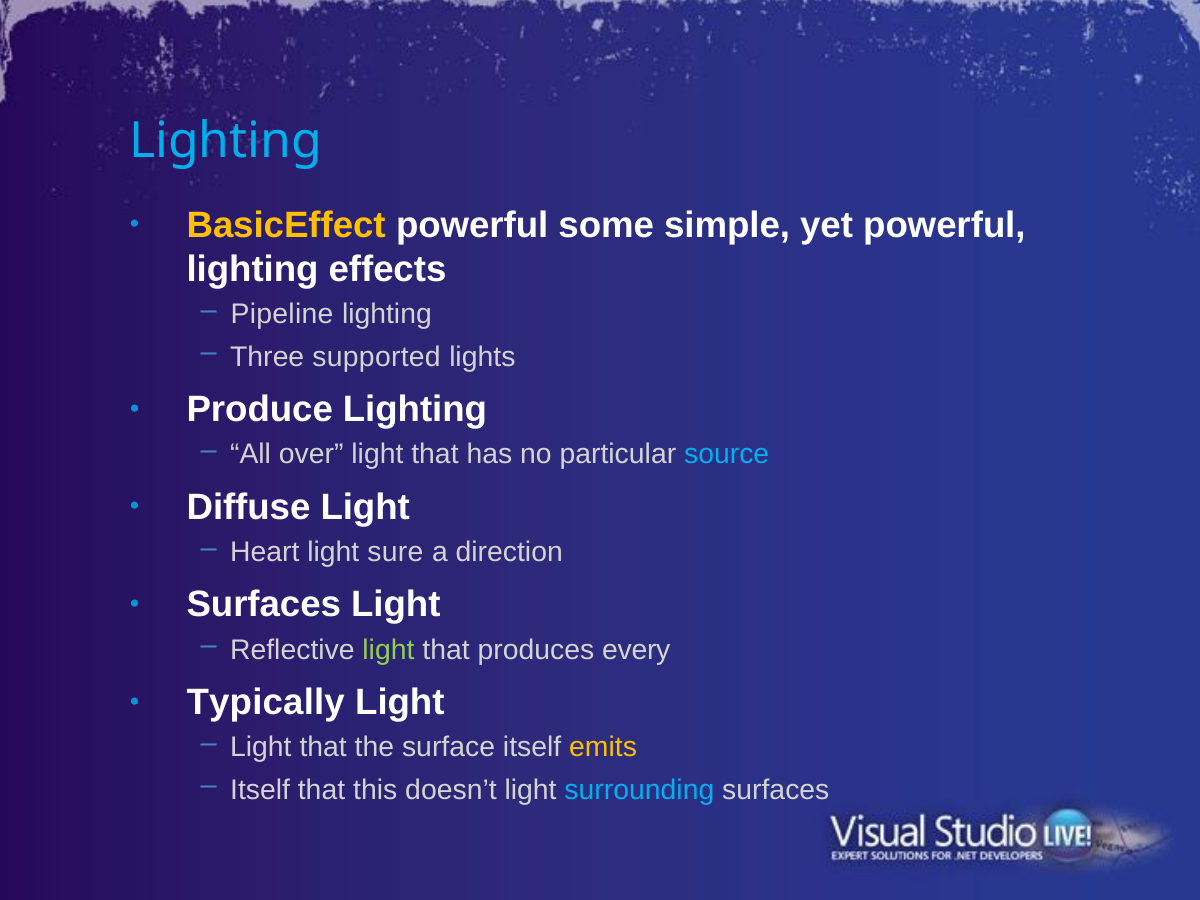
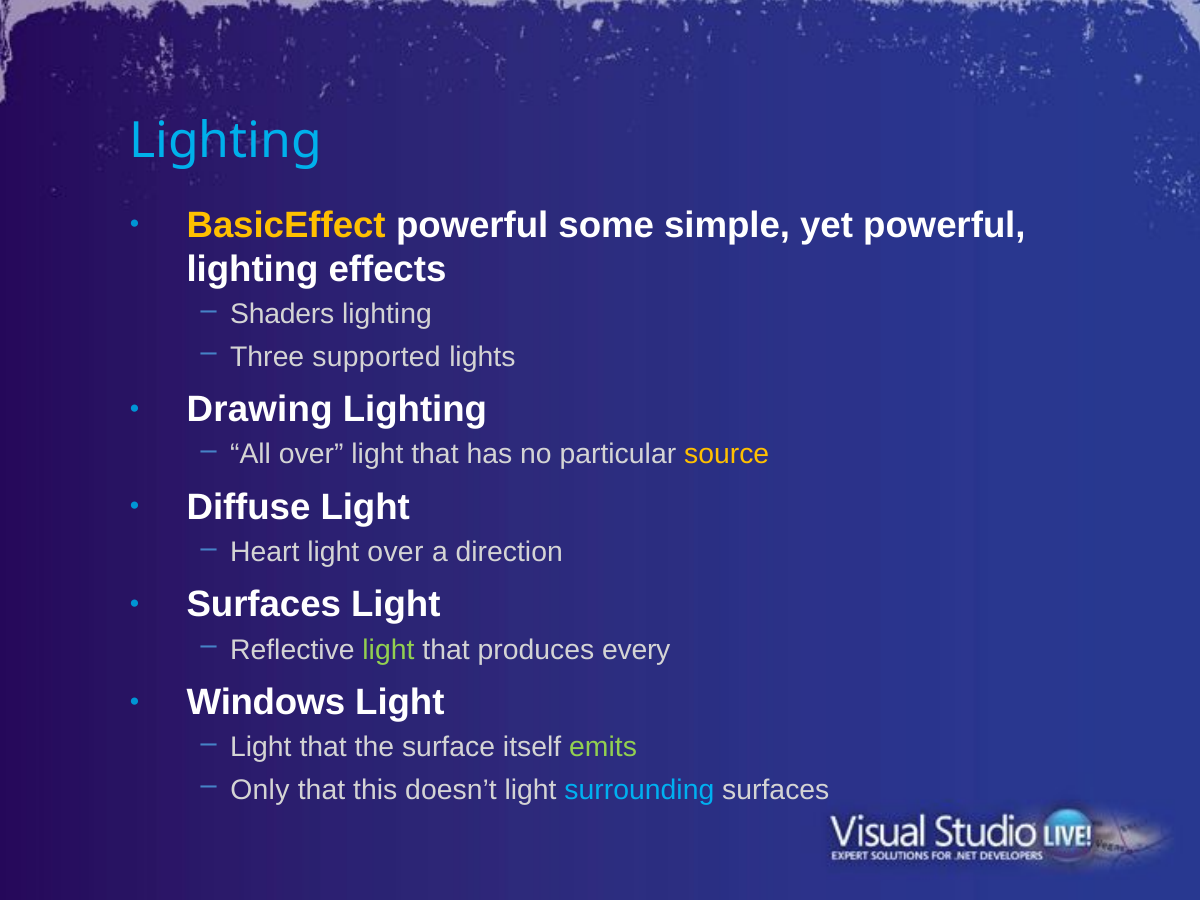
Pipeline: Pipeline -> Shaders (282, 314)
Produce: Produce -> Drawing (260, 410)
source colour: light blue -> yellow (727, 454)
light sure: sure -> over (395, 552)
Typically: Typically -> Windows (266, 702)
emits colour: yellow -> light green (603, 747)
Itself: Itself -> Only (260, 790)
